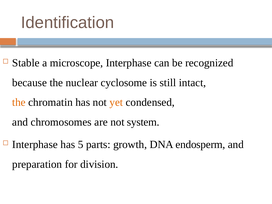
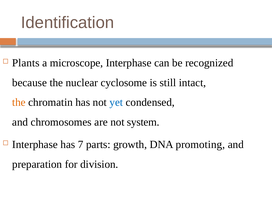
Stable: Stable -> Plants (26, 63)
yet colour: orange -> blue (116, 102)
5: 5 -> 7 (81, 144)
endosperm: endosperm -> promoting (200, 144)
